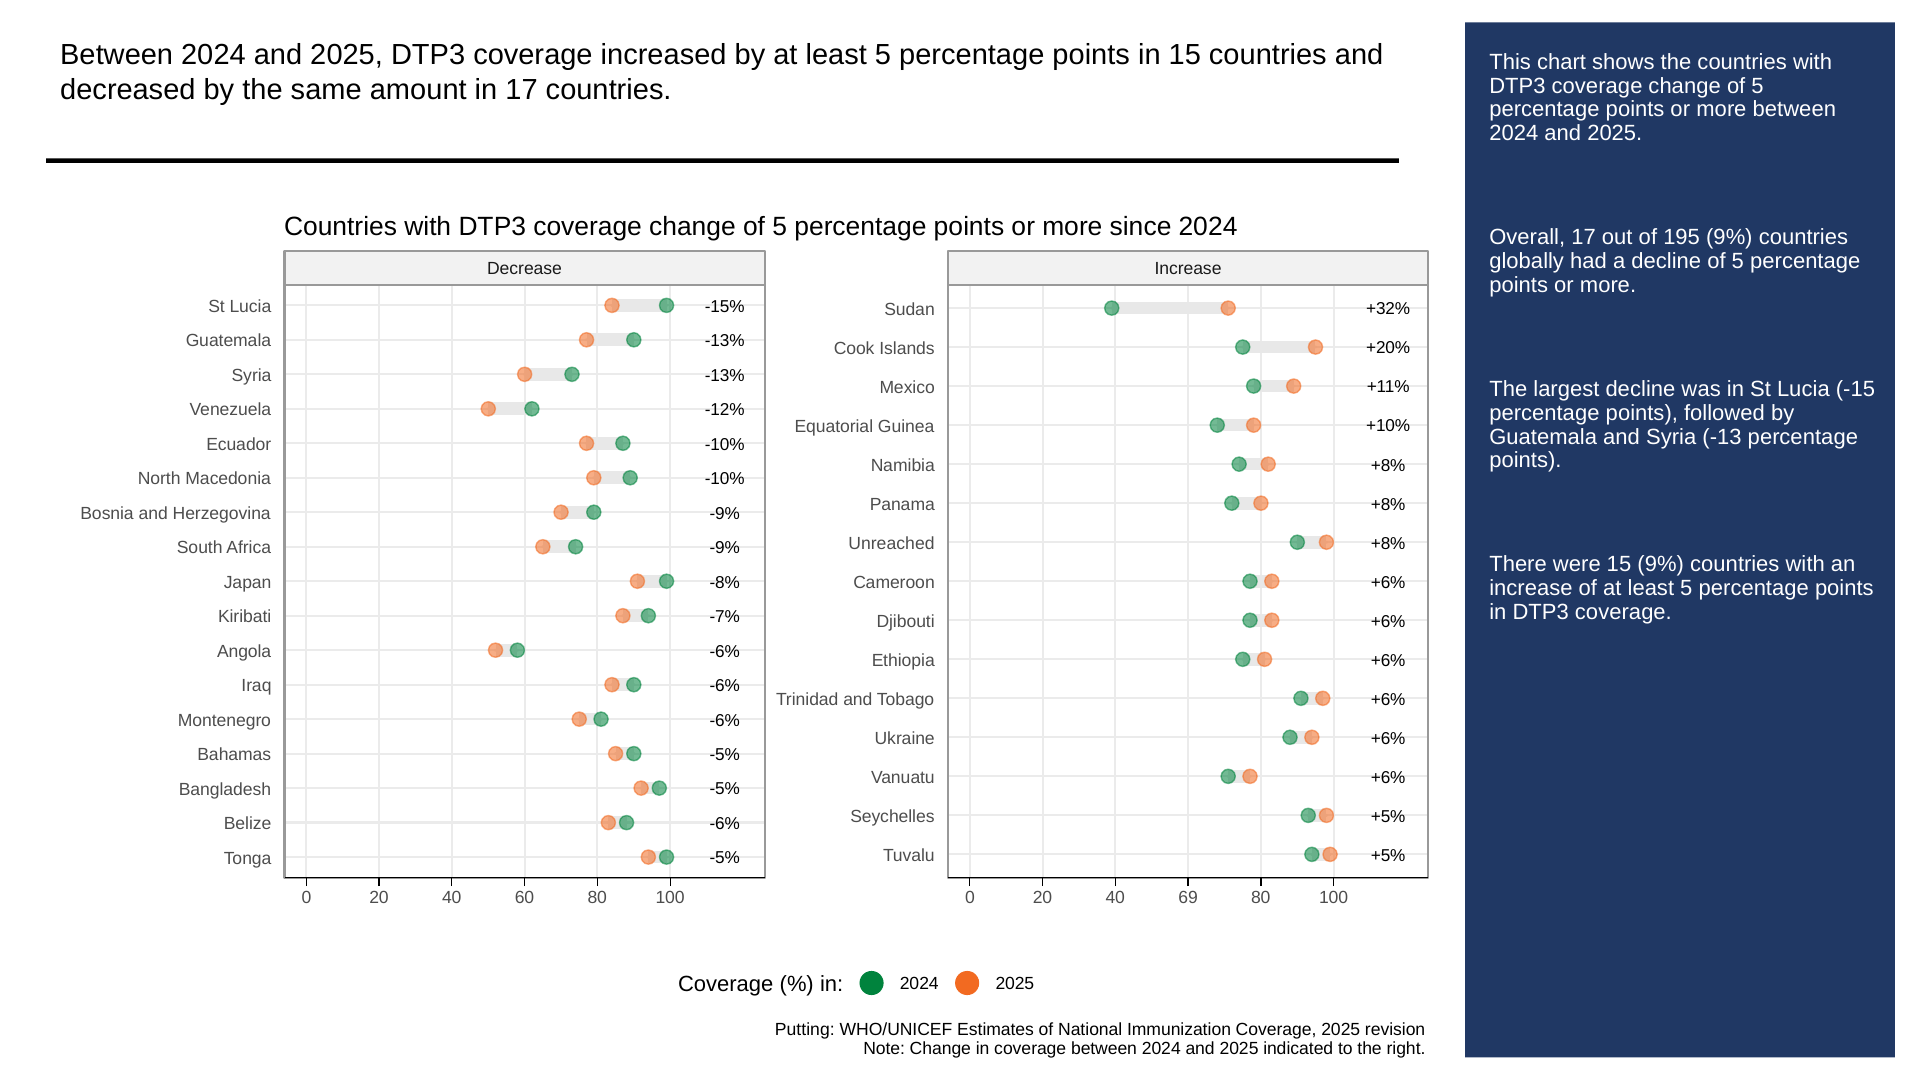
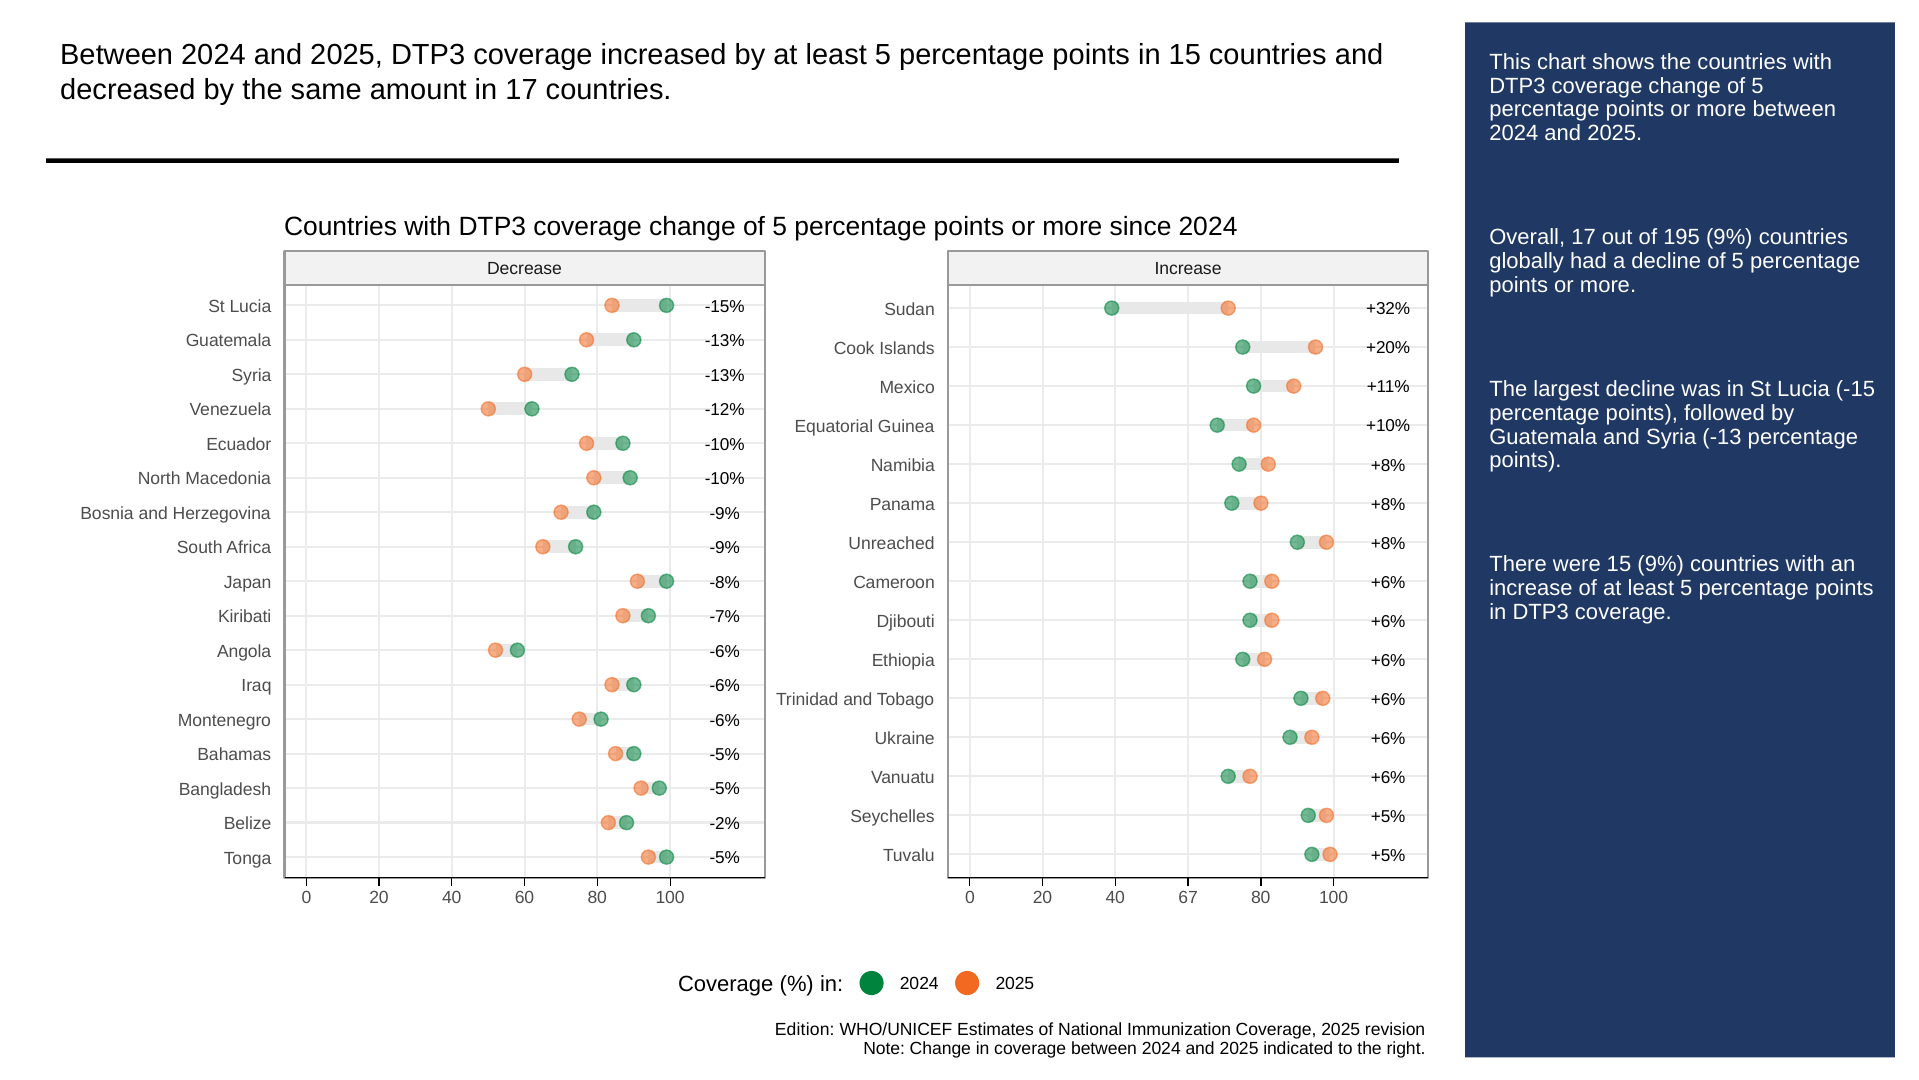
-6%: -6% -> -2% (725, 823)
69: 69 -> 67 (1188, 898)
Putting: Putting -> Edition (805, 1029)
